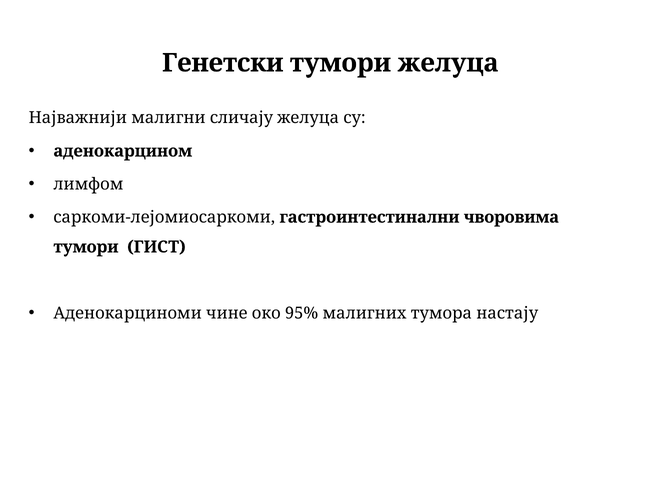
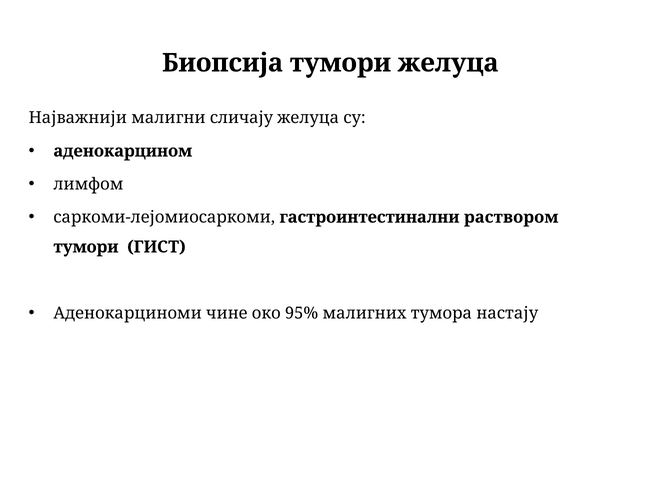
Генетски: Генетски -> Биопсија (223, 63)
чворовима: чворовима -> раствором (511, 217)
